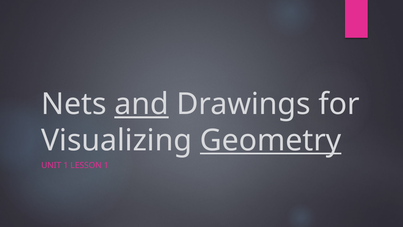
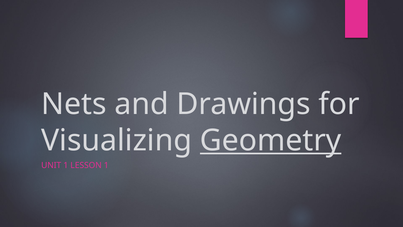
and underline: present -> none (142, 104)
